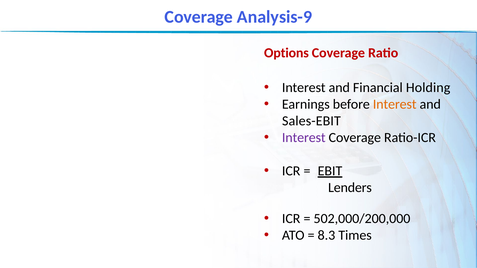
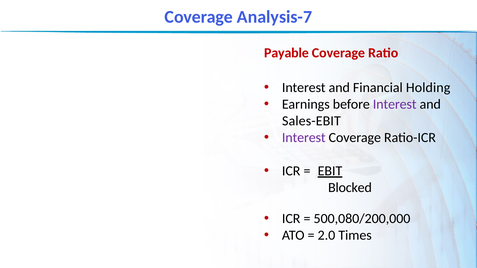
Analysis-9: Analysis-9 -> Analysis-7 (275, 17)
Options: Options -> Payable (286, 53)
Interest colour: orange -> purple (395, 104)
Lenders: Lenders -> Blocked (350, 188)
502,000/200,000: 502,000/200,000 -> 500,080/200,000 (362, 219)
8.3: 8.3 -> 2.0 (326, 236)
